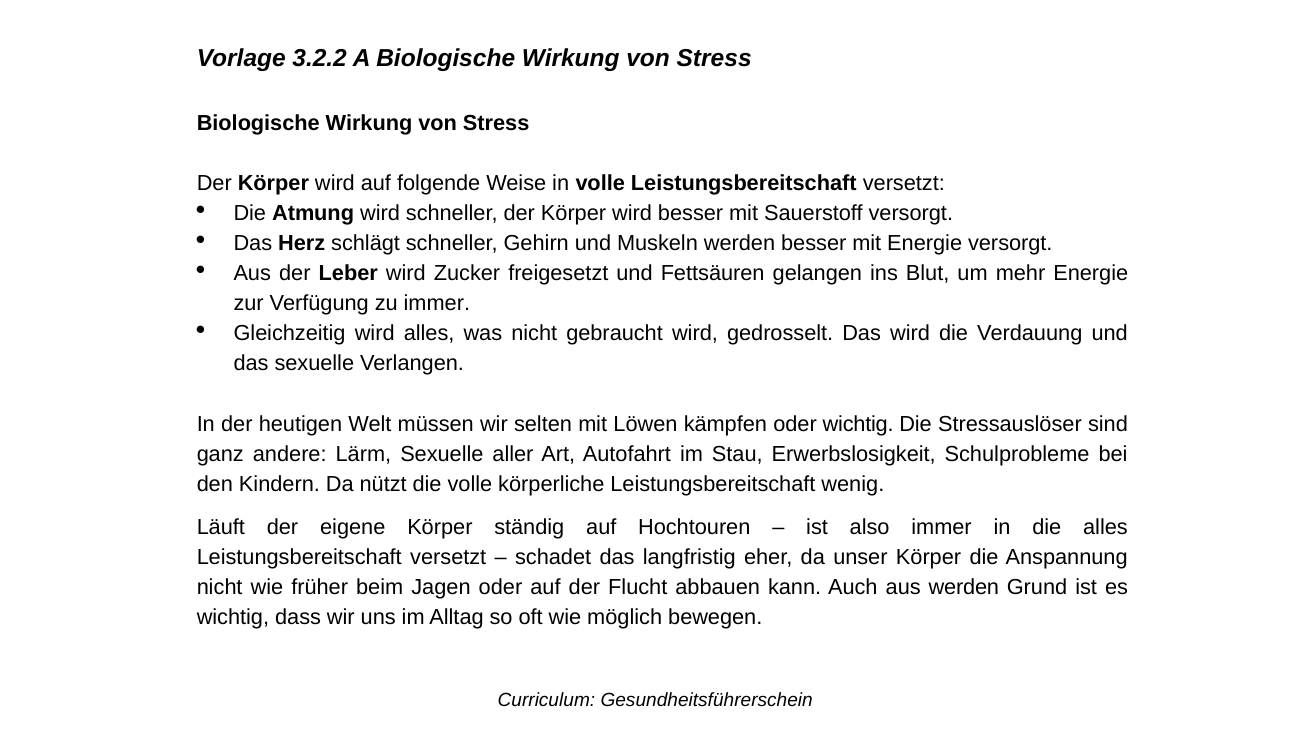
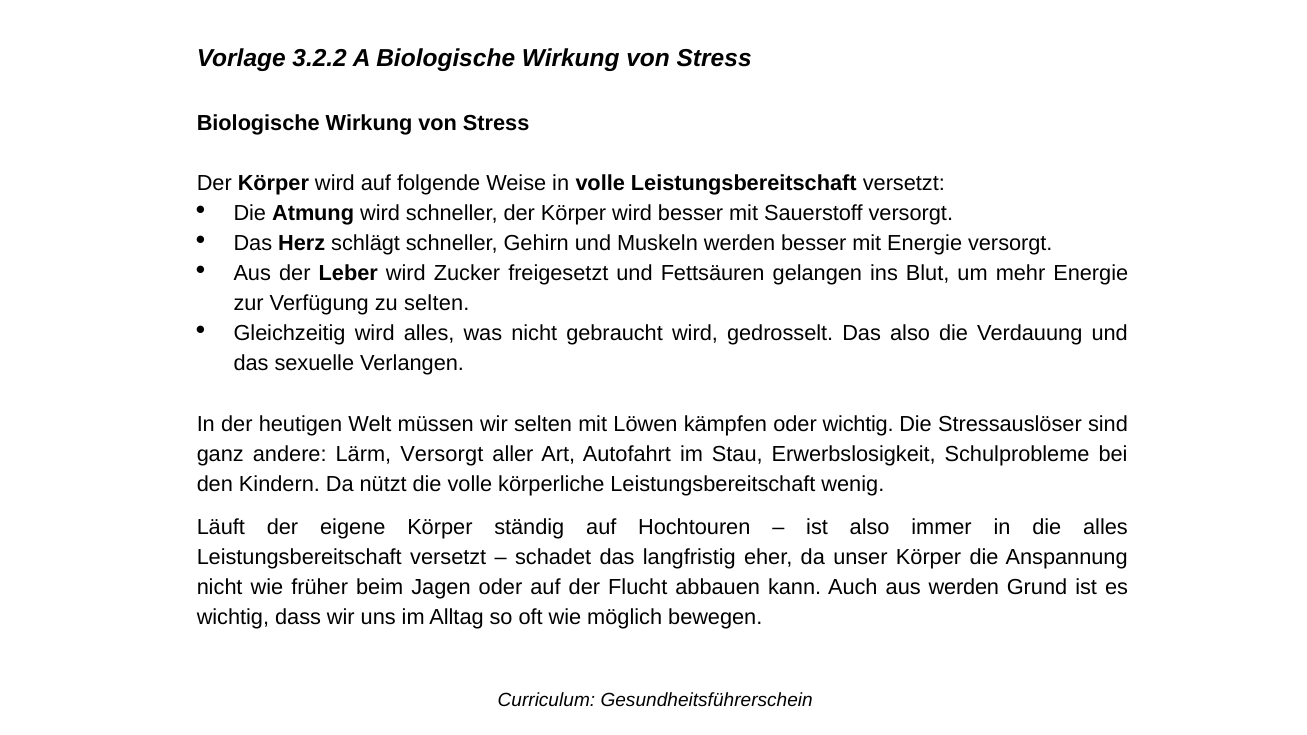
zu immer: immer -> selten (437, 304)
Das wird: wird -> also (910, 334)
Lärm Sexuelle: Sexuelle -> Versorgt (442, 454)
